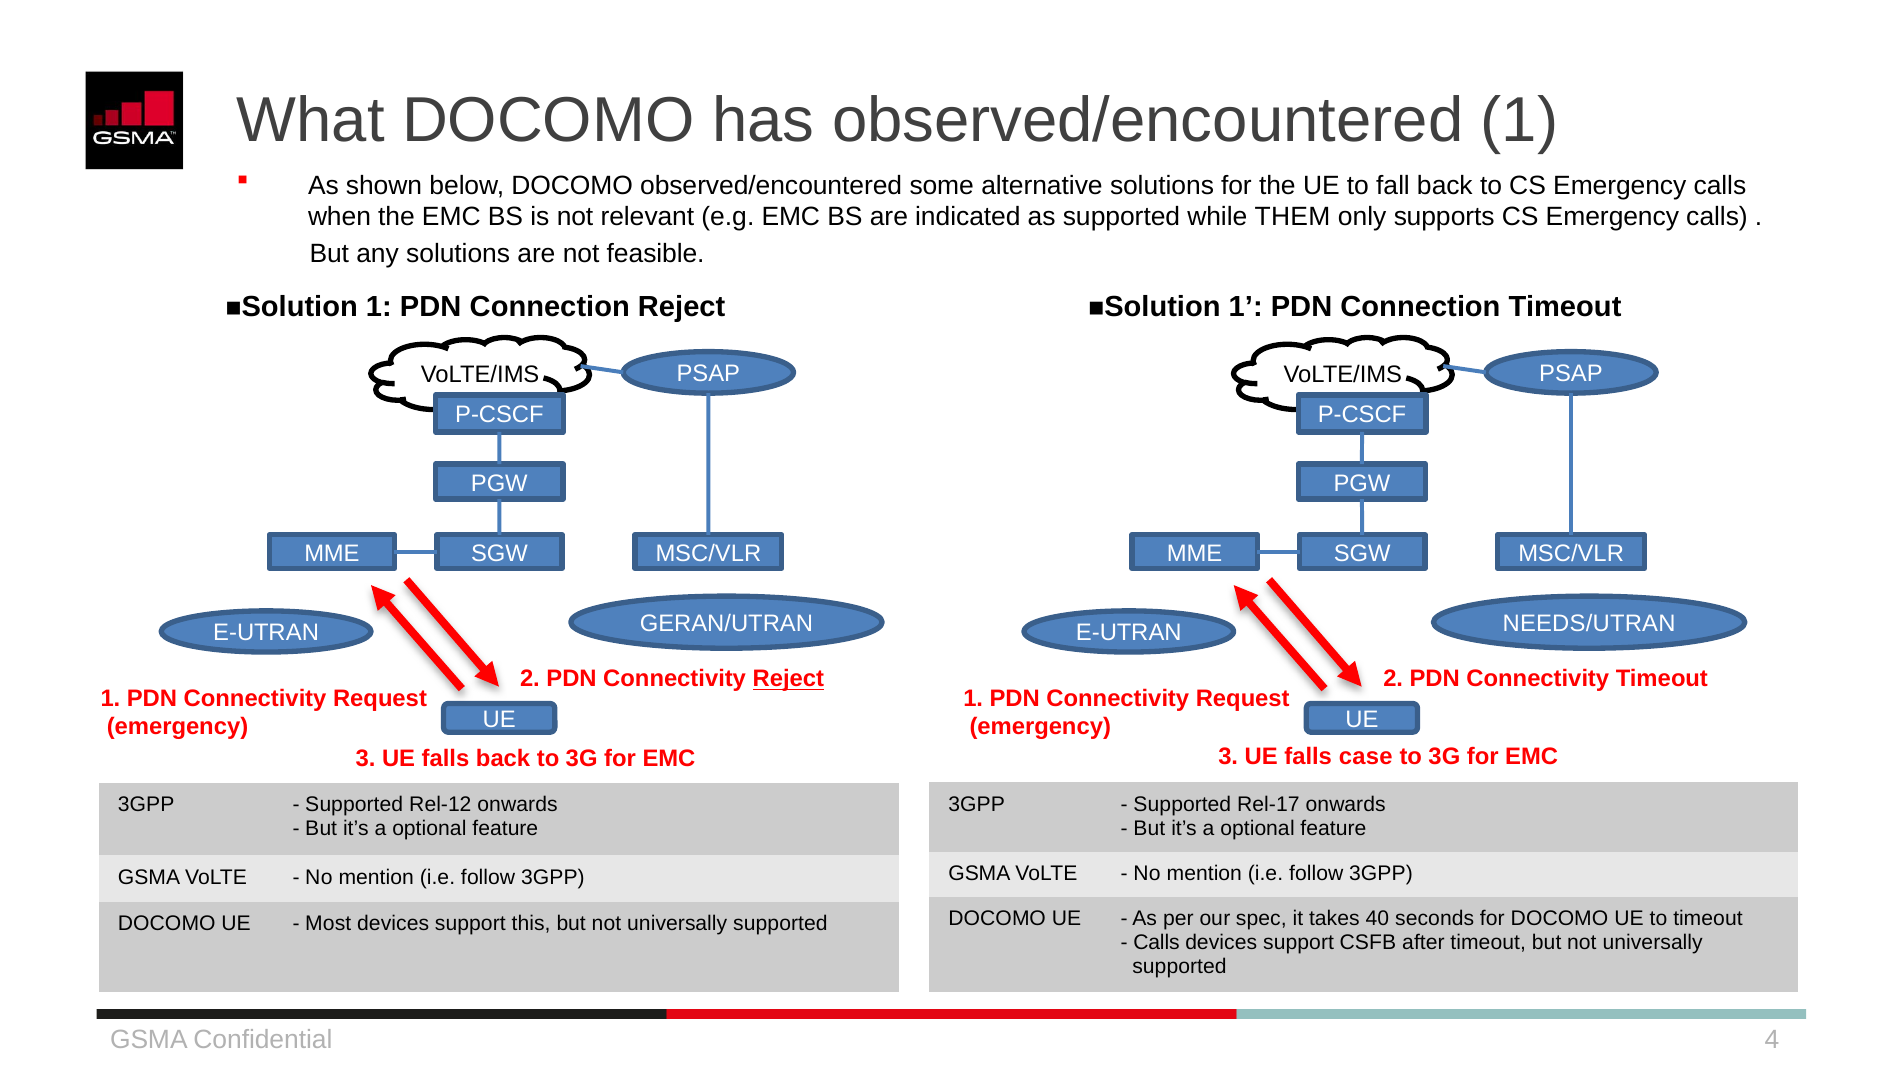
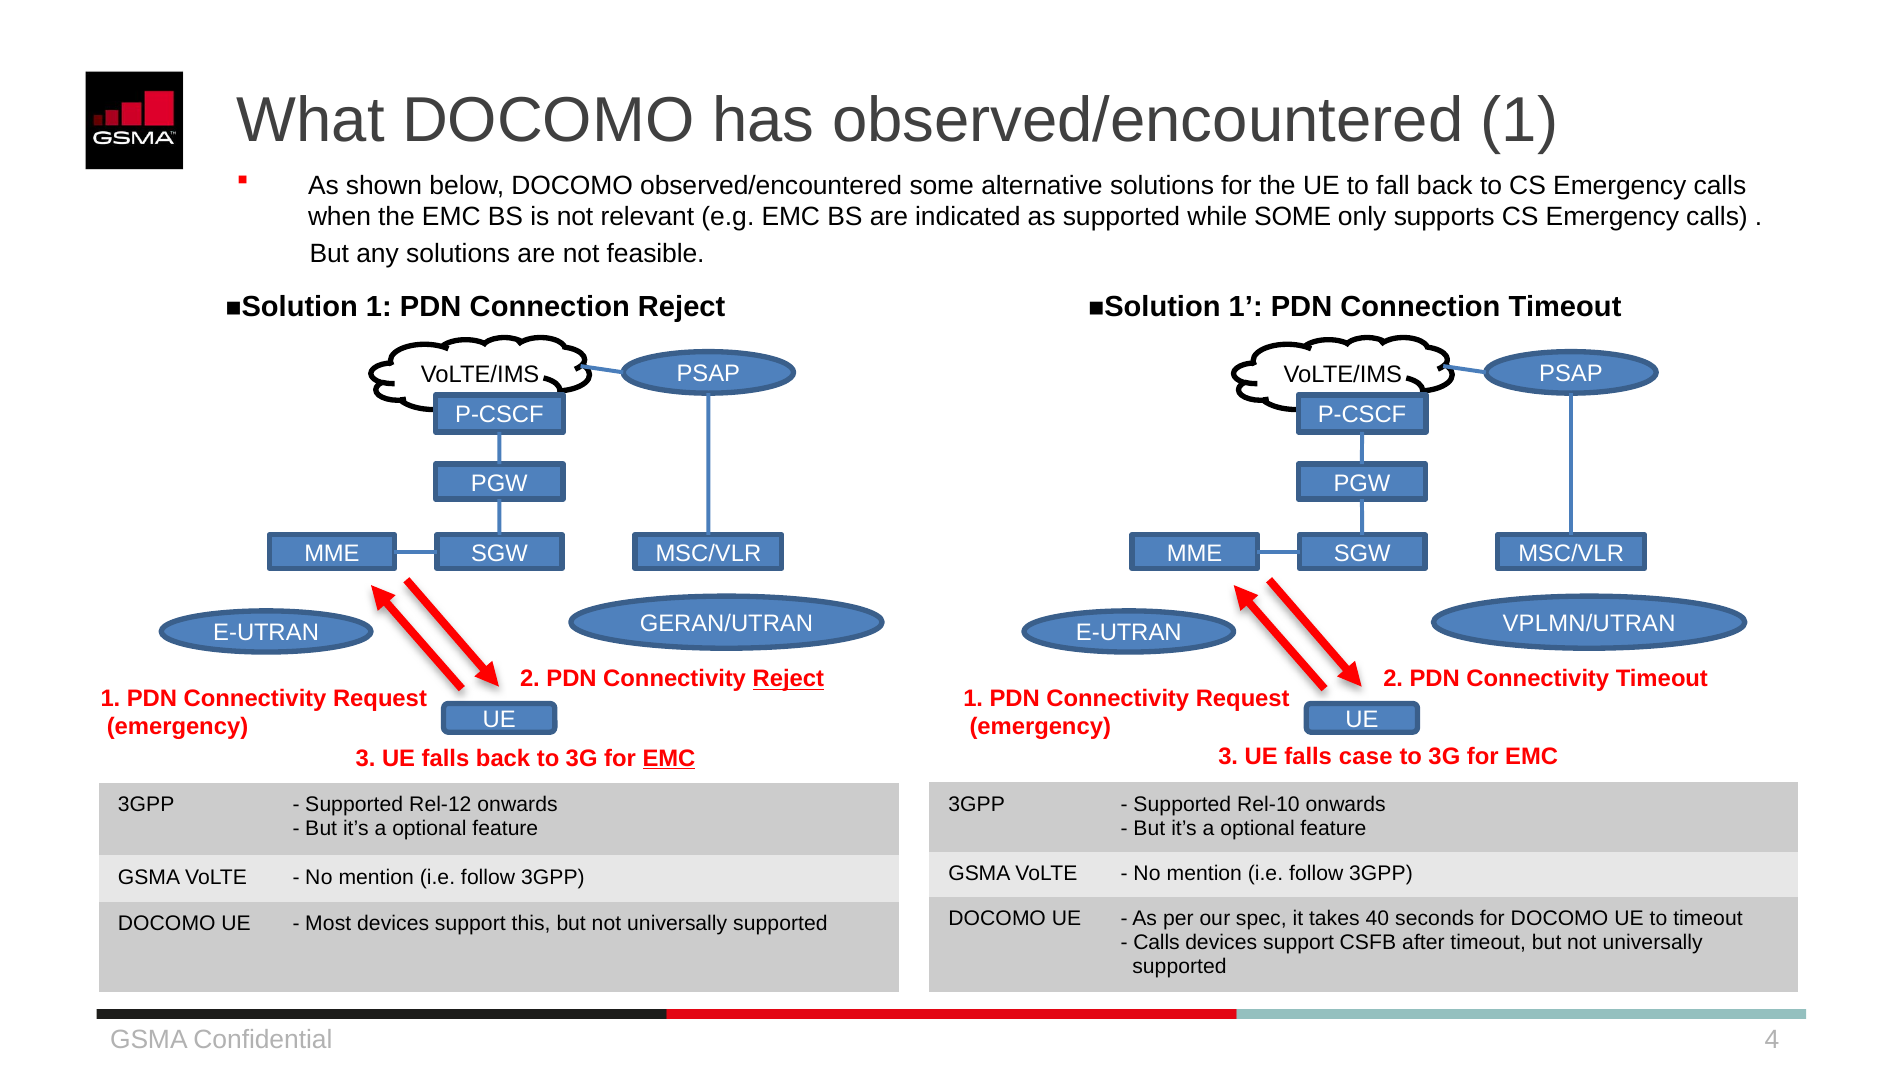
while THEM: THEM -> SOME (1293, 217)
NEEDS/UTRAN: NEEDS/UTRAN -> VPLMN/UTRAN (1589, 624)
EMC underline: none -> present (669, 759)
Rel-17: Rel-17 -> Rel-10 (1268, 805)
